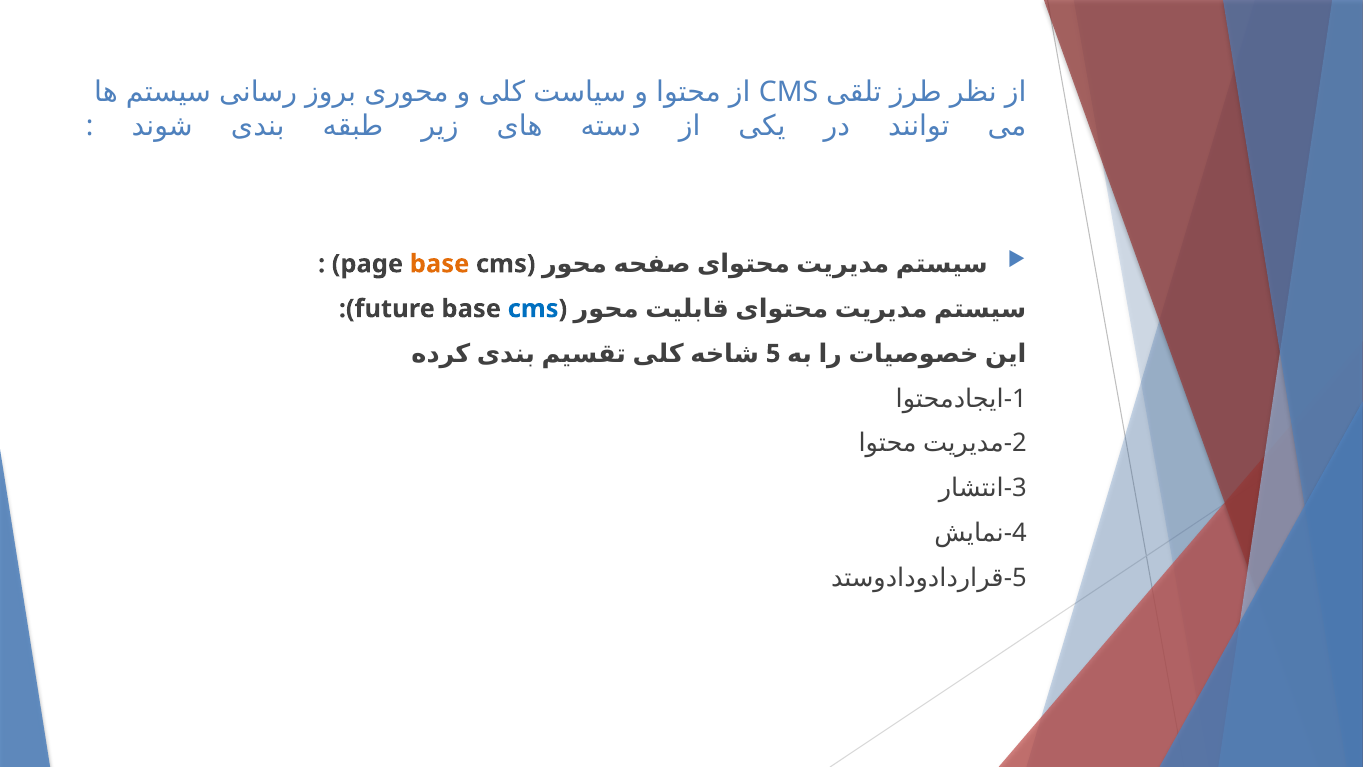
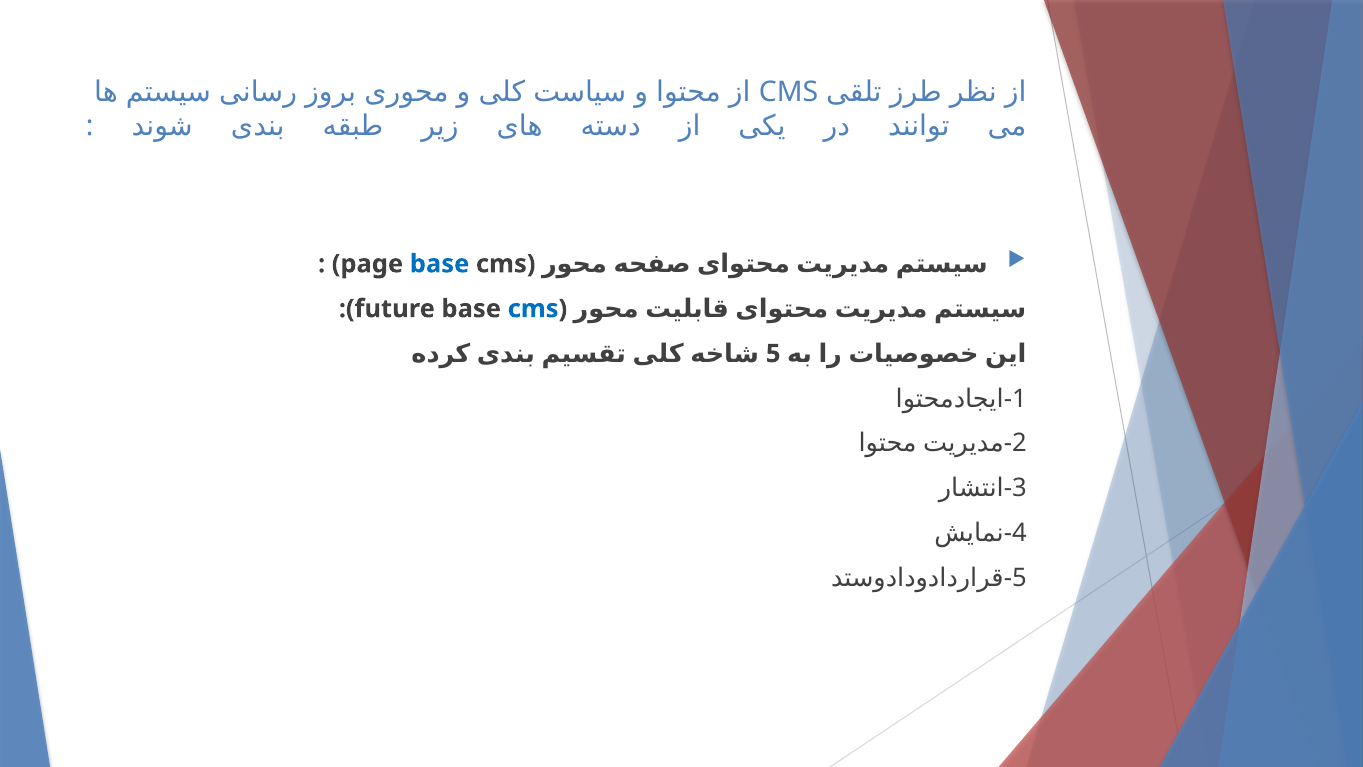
base colour: orange -> blue (440, 264)
